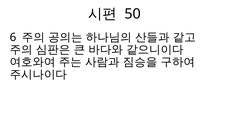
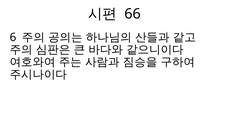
50: 50 -> 66 (133, 14)
